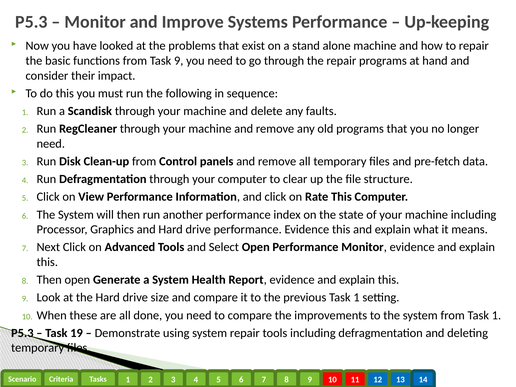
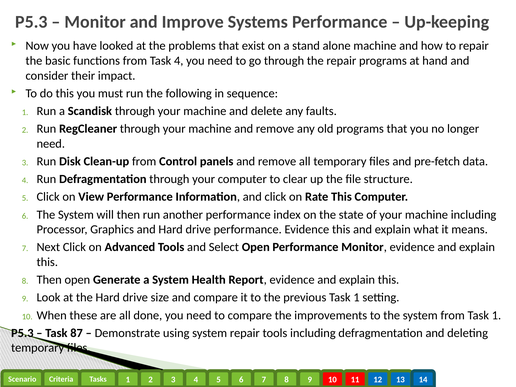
Task 9: 9 -> 4 (179, 61)
19: 19 -> 87 (77, 333)
